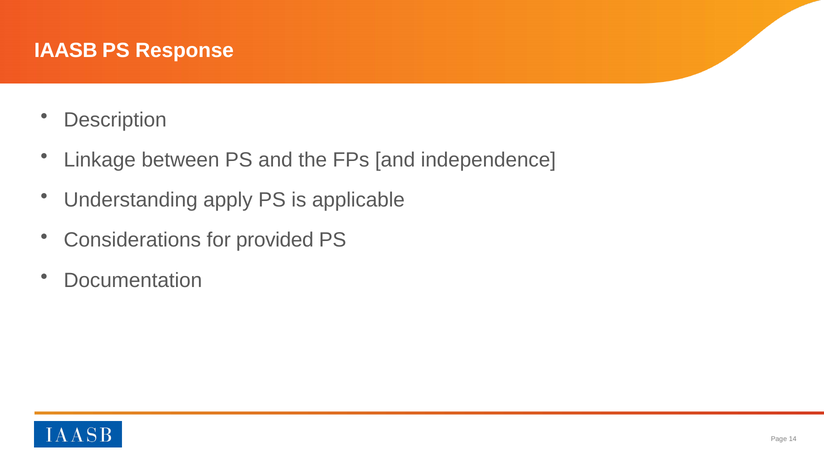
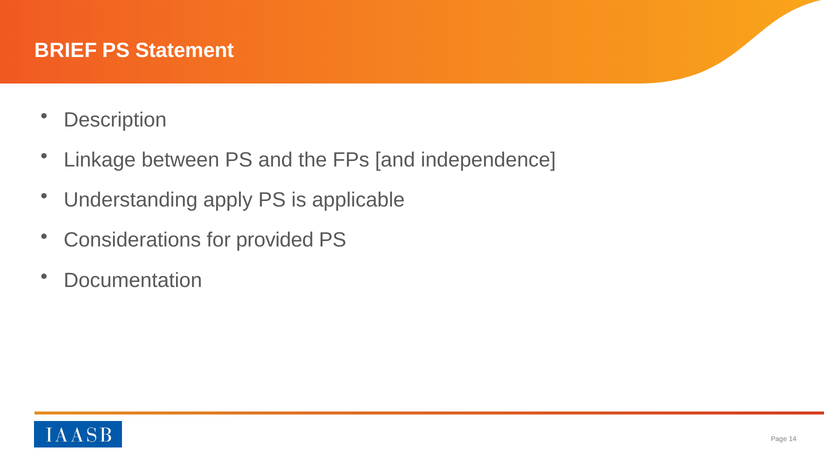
IAASB: IAASB -> BRIEF (66, 50)
Response: Response -> Statement (185, 50)
